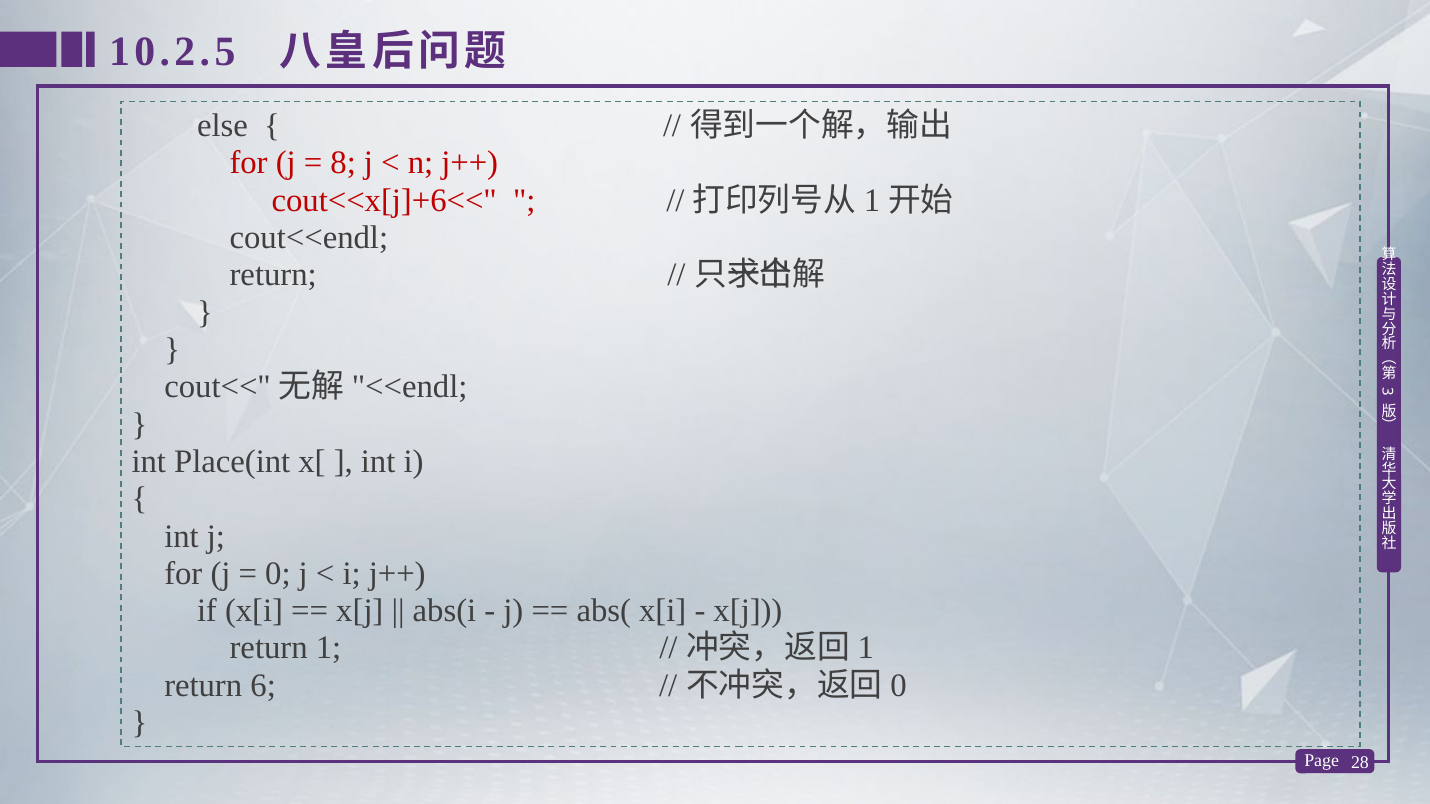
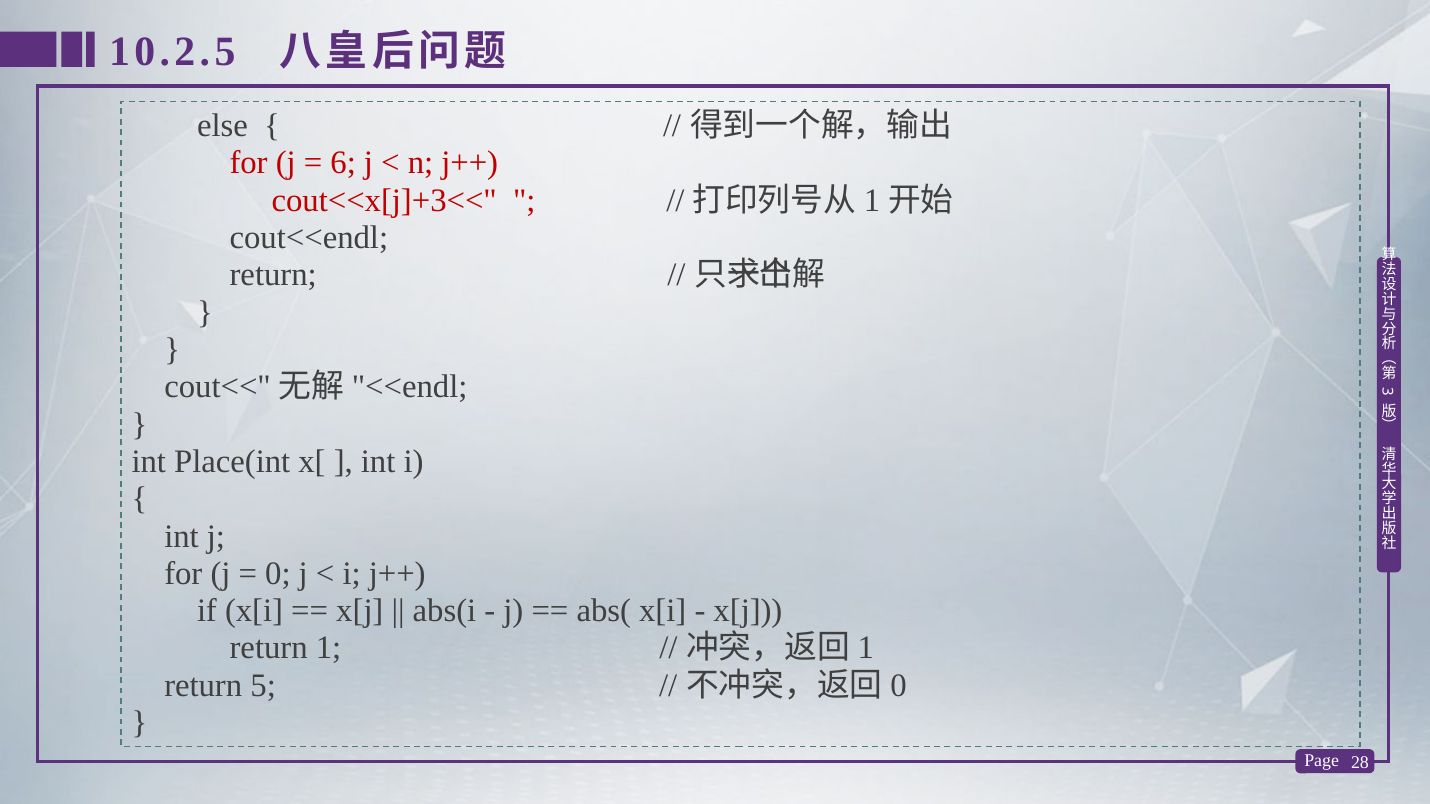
8: 8 -> 6 (343, 163)
cout<<x[j]+6<<: cout<<x[j]+6<< -> cout<<x[j]+3<< (384, 201)
6: 6 -> 5 (263, 686)
